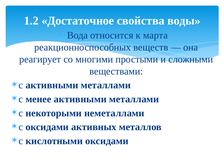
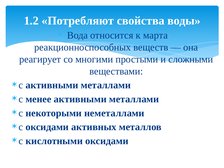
Достаточное: Достаточное -> Потребляют (78, 21)
